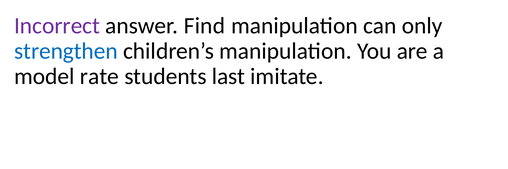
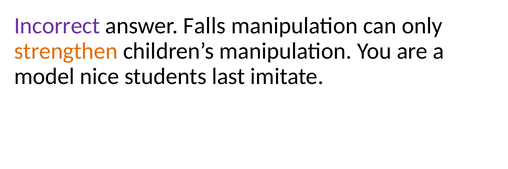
Find: Find -> Falls (205, 26)
strengthen colour: blue -> orange (66, 51)
rate: rate -> nice (100, 77)
